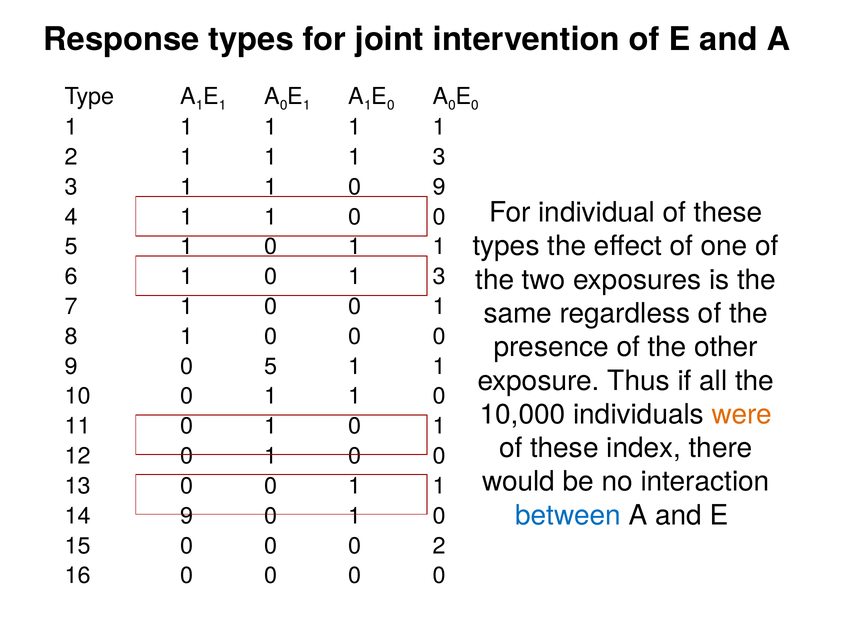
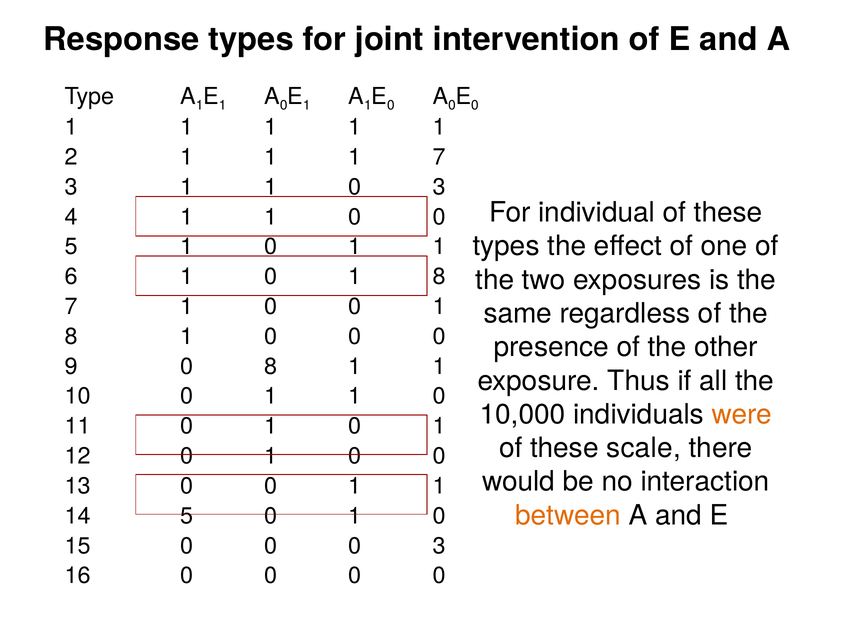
1 1 3: 3 -> 7 (439, 157)
1 0 9: 9 -> 3 (439, 187)
1 0 1 3: 3 -> 8 (439, 277)
9 0 5: 5 -> 8 (271, 366)
index: index -> scale (644, 448)
between colour: blue -> orange (568, 515)
14 9: 9 -> 5 (187, 516)
0 0 2: 2 -> 3 (439, 546)
